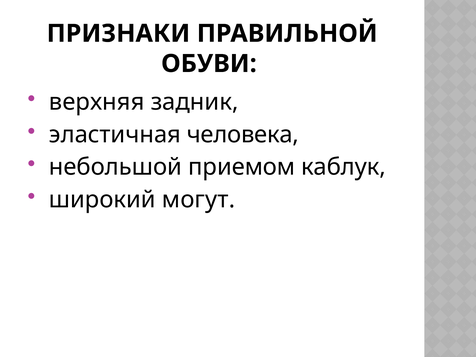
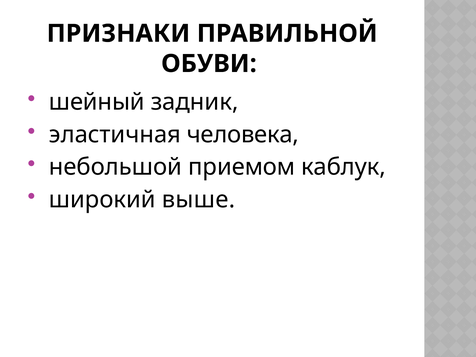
верхняя: верхняя -> шейный (97, 102)
могут: могут -> выше (198, 200)
